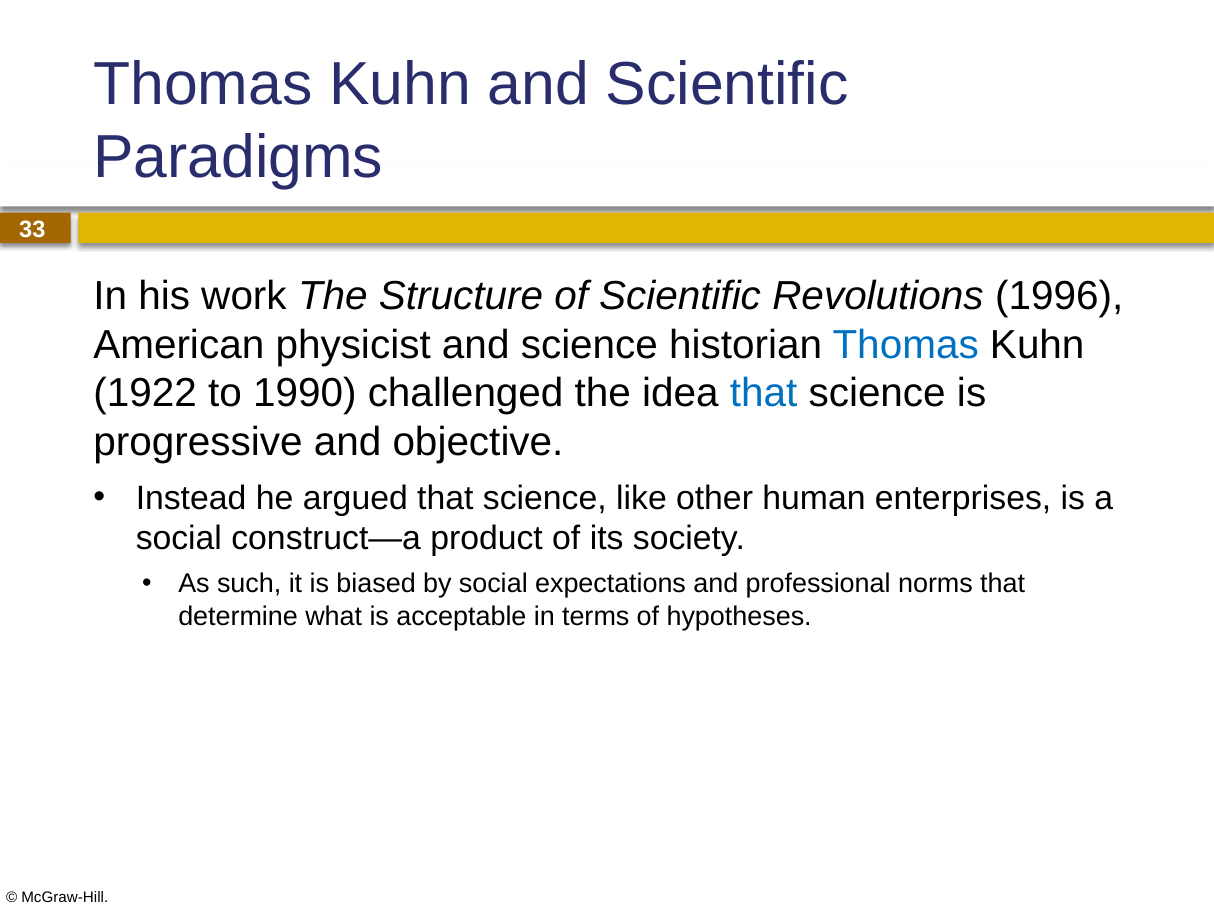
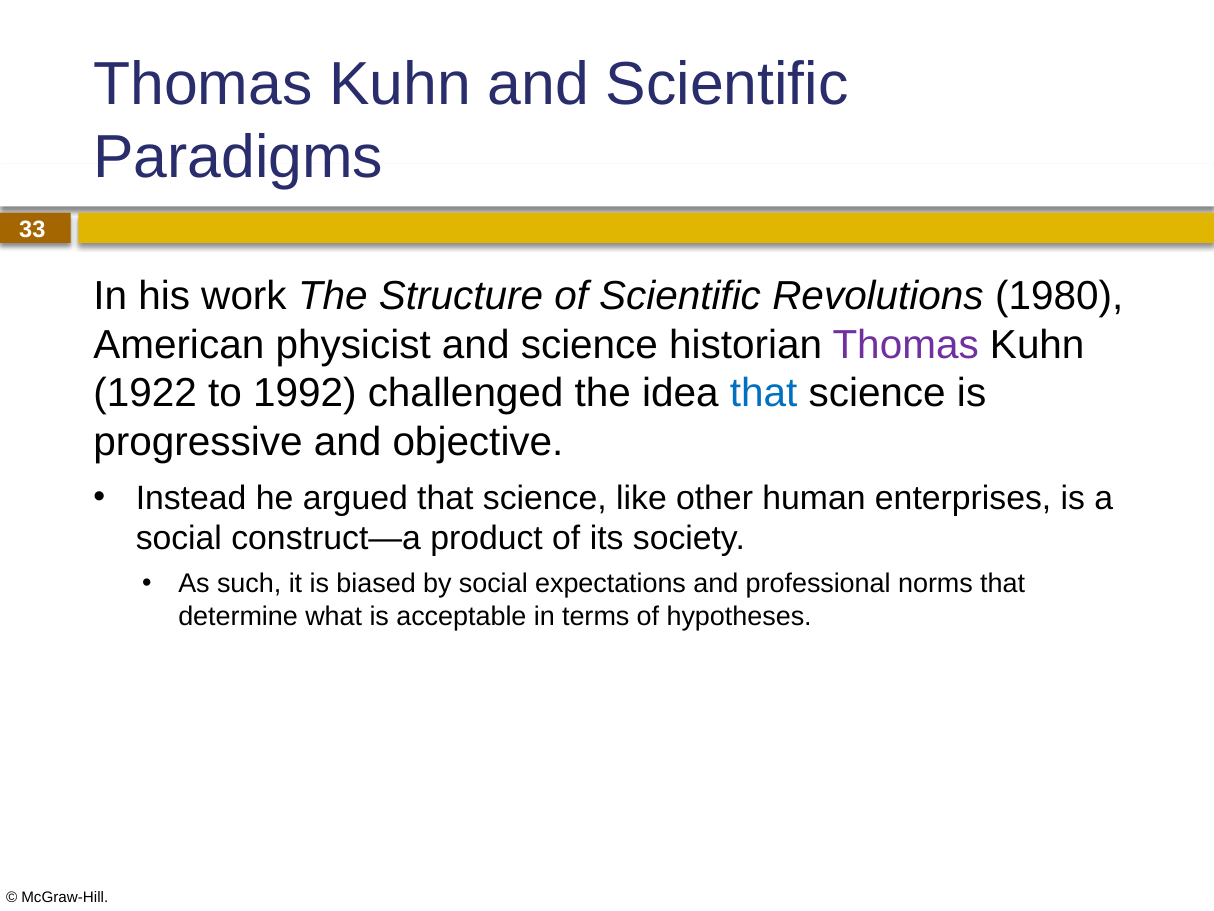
1996: 1996 -> 1980 (1059, 296)
Thomas colour: blue -> purple (906, 345)
1990: 1990 -> 1992 (305, 393)
